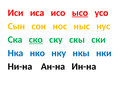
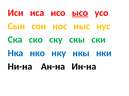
ско underline: present -> none (36, 40)
